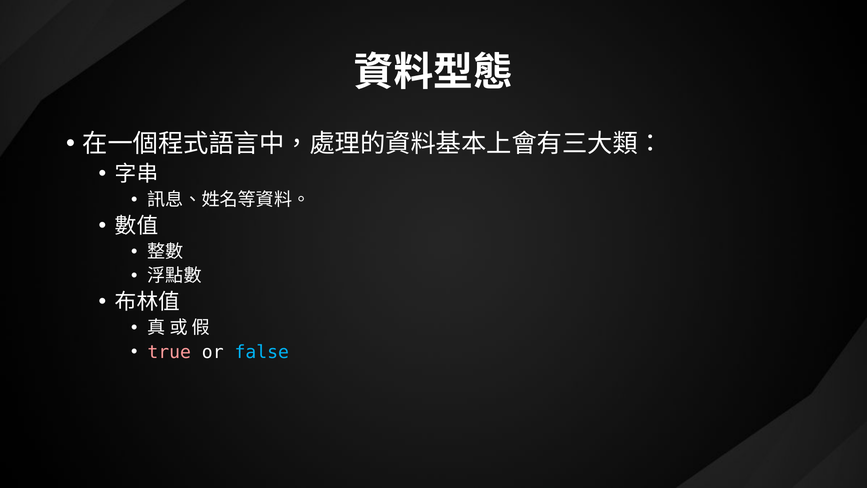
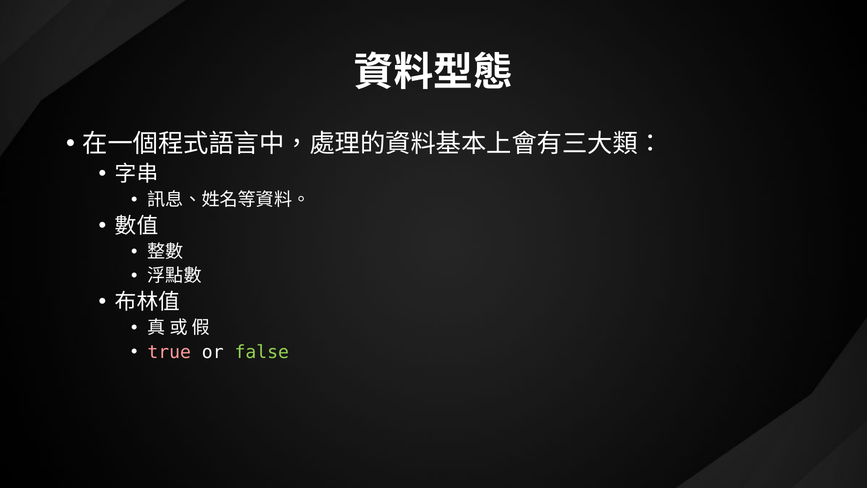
false colour: light blue -> light green (262, 352)
